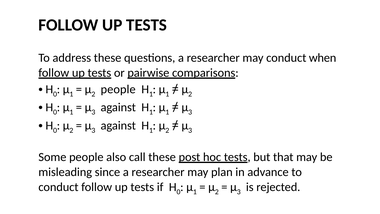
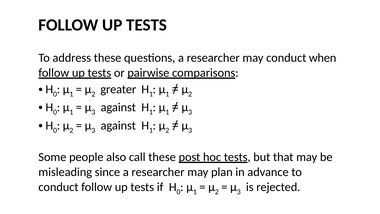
people: people -> greater (118, 89)
